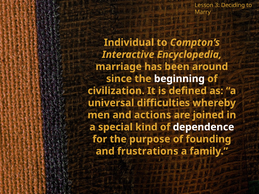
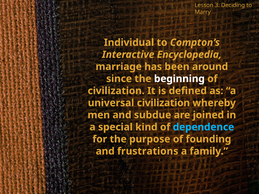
universal difficulties: difficulties -> civilization (163, 103)
actions: actions -> subdue (153, 115)
dependence colour: white -> light blue (204, 127)
